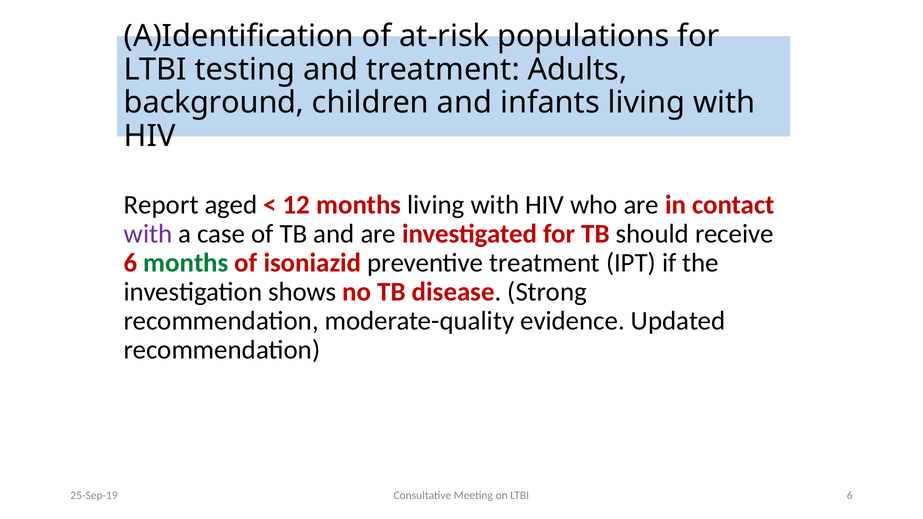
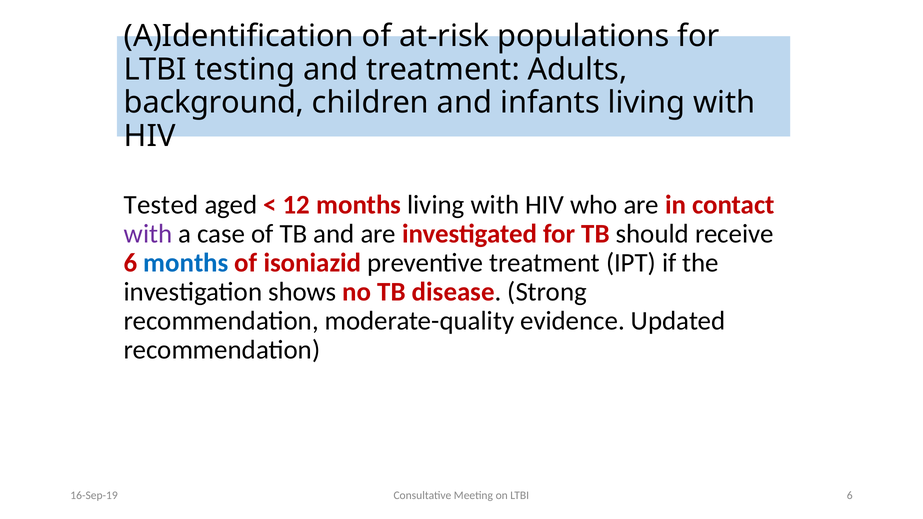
Report: Report -> Tested (161, 205)
months colour: green -> blue (186, 263)
25-Sep-19: 25-Sep-19 -> 16-Sep-19 (94, 496)
